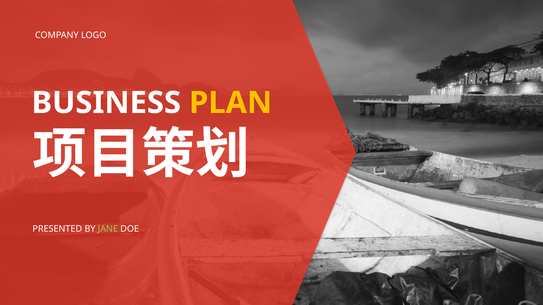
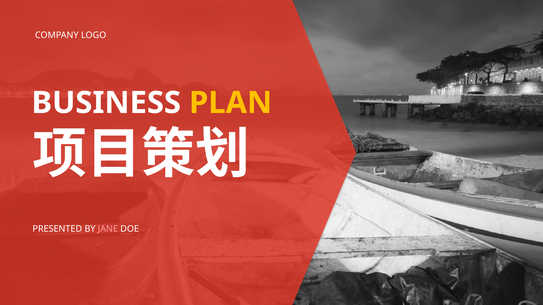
JANE colour: light green -> pink (108, 229)
